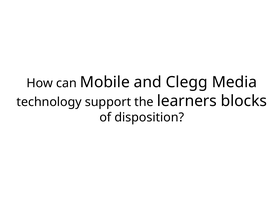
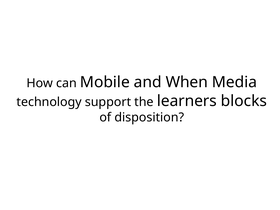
Clegg: Clegg -> When (187, 82)
